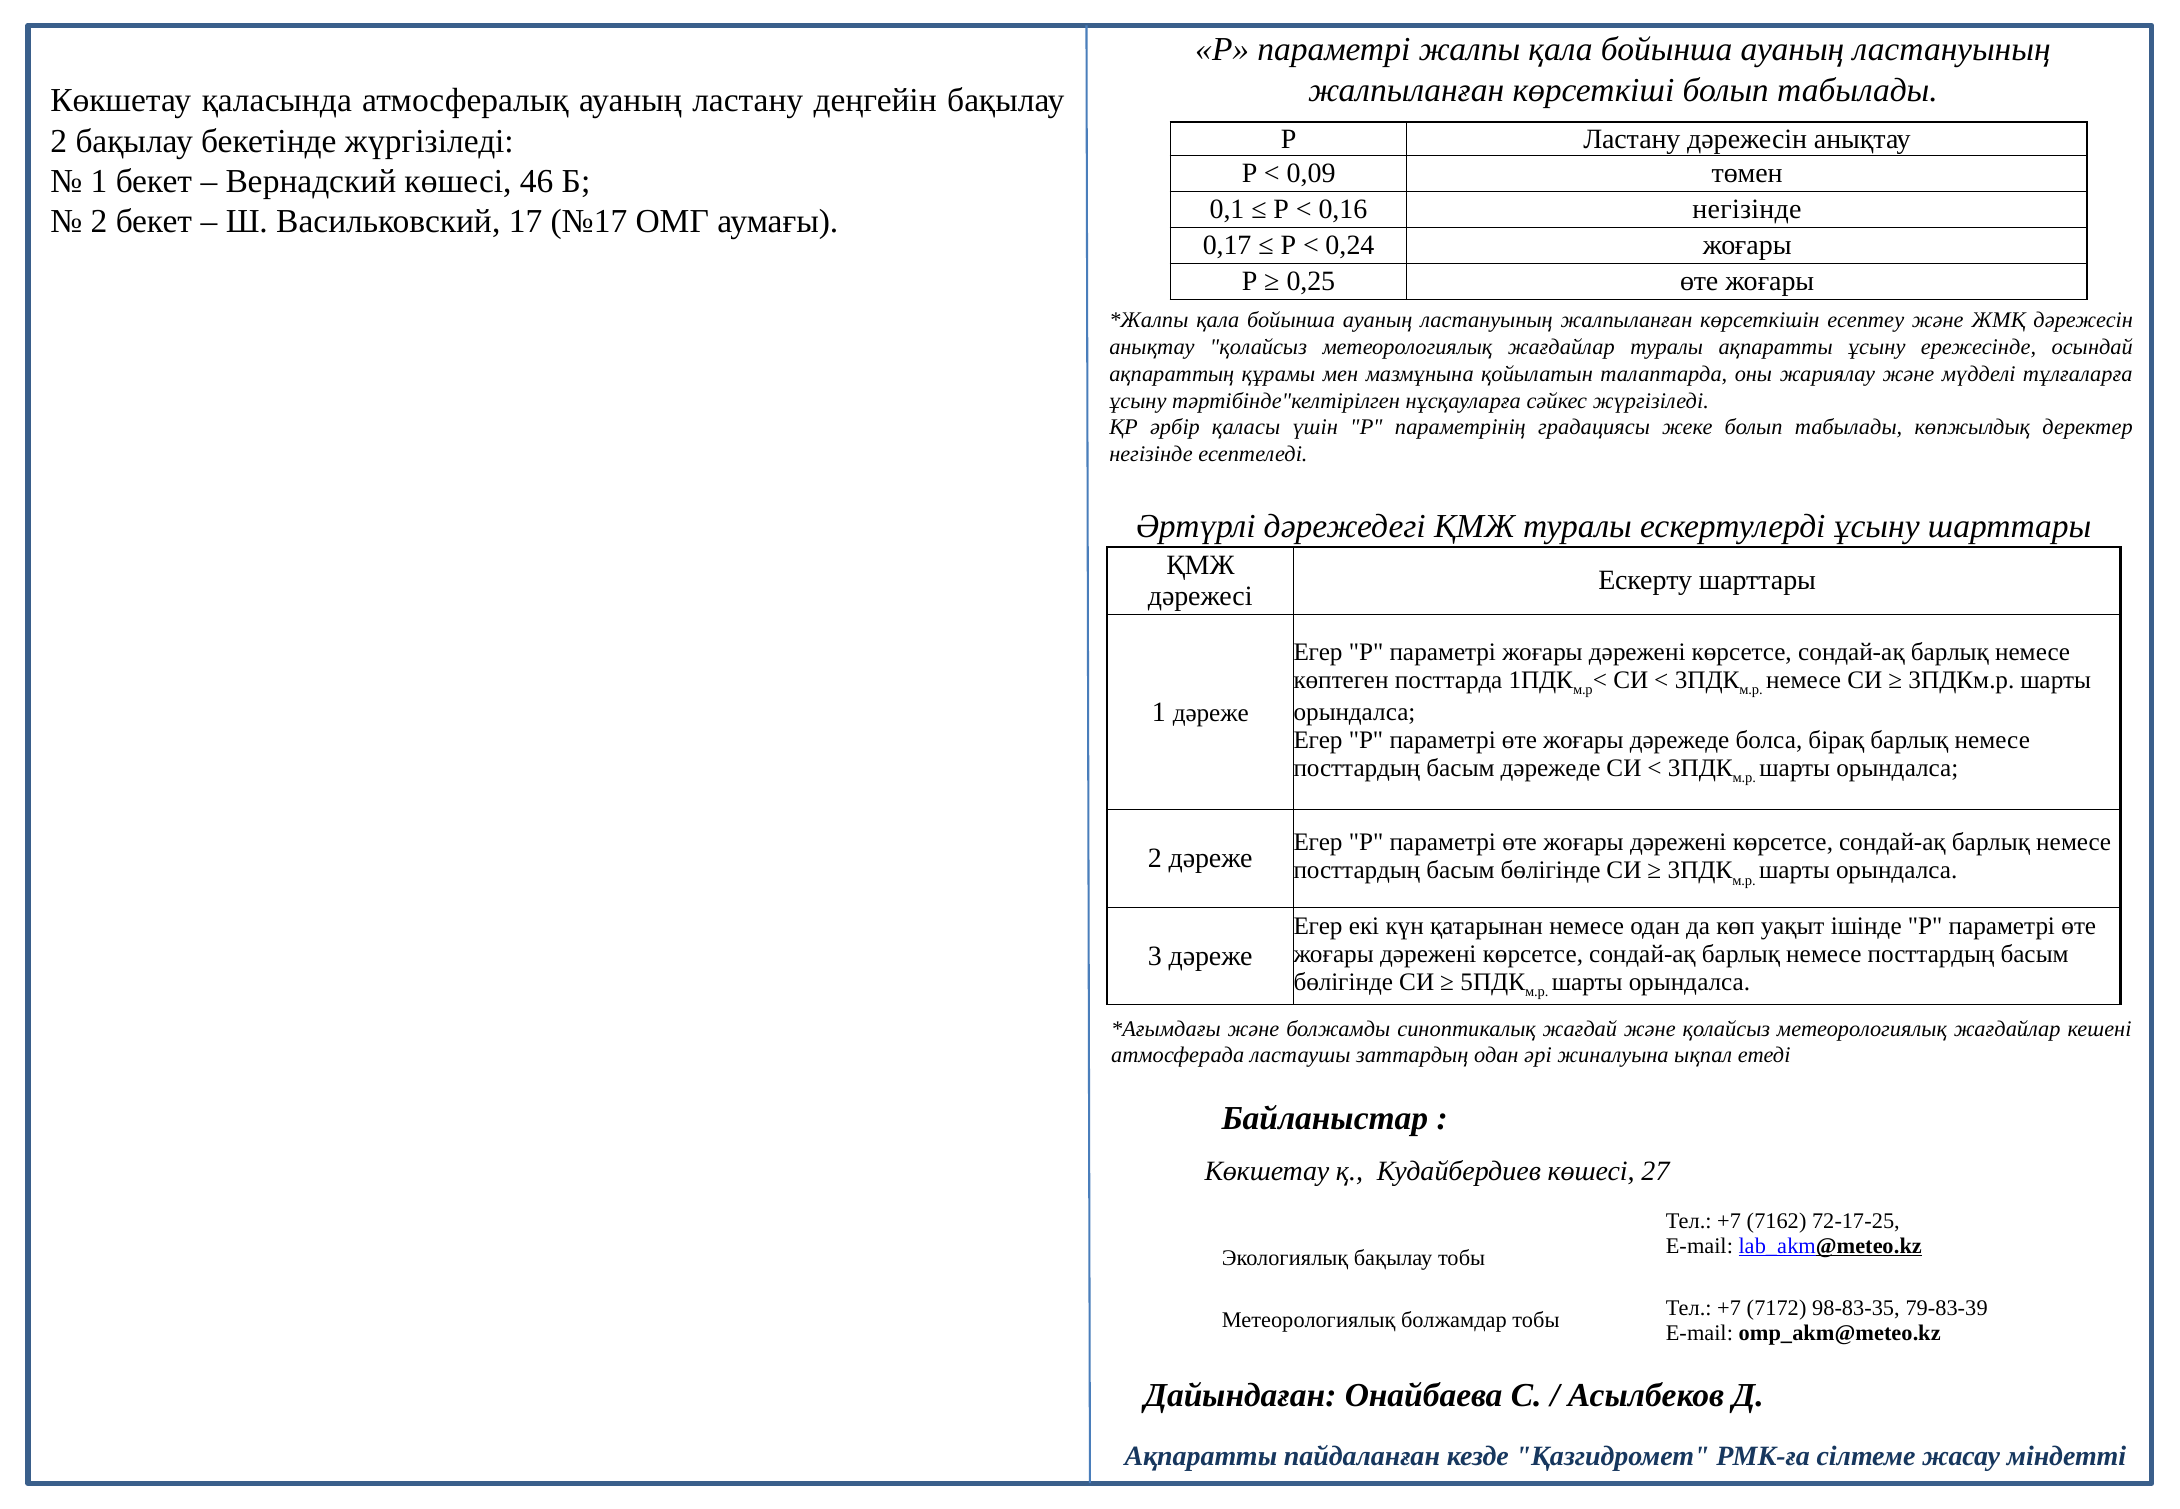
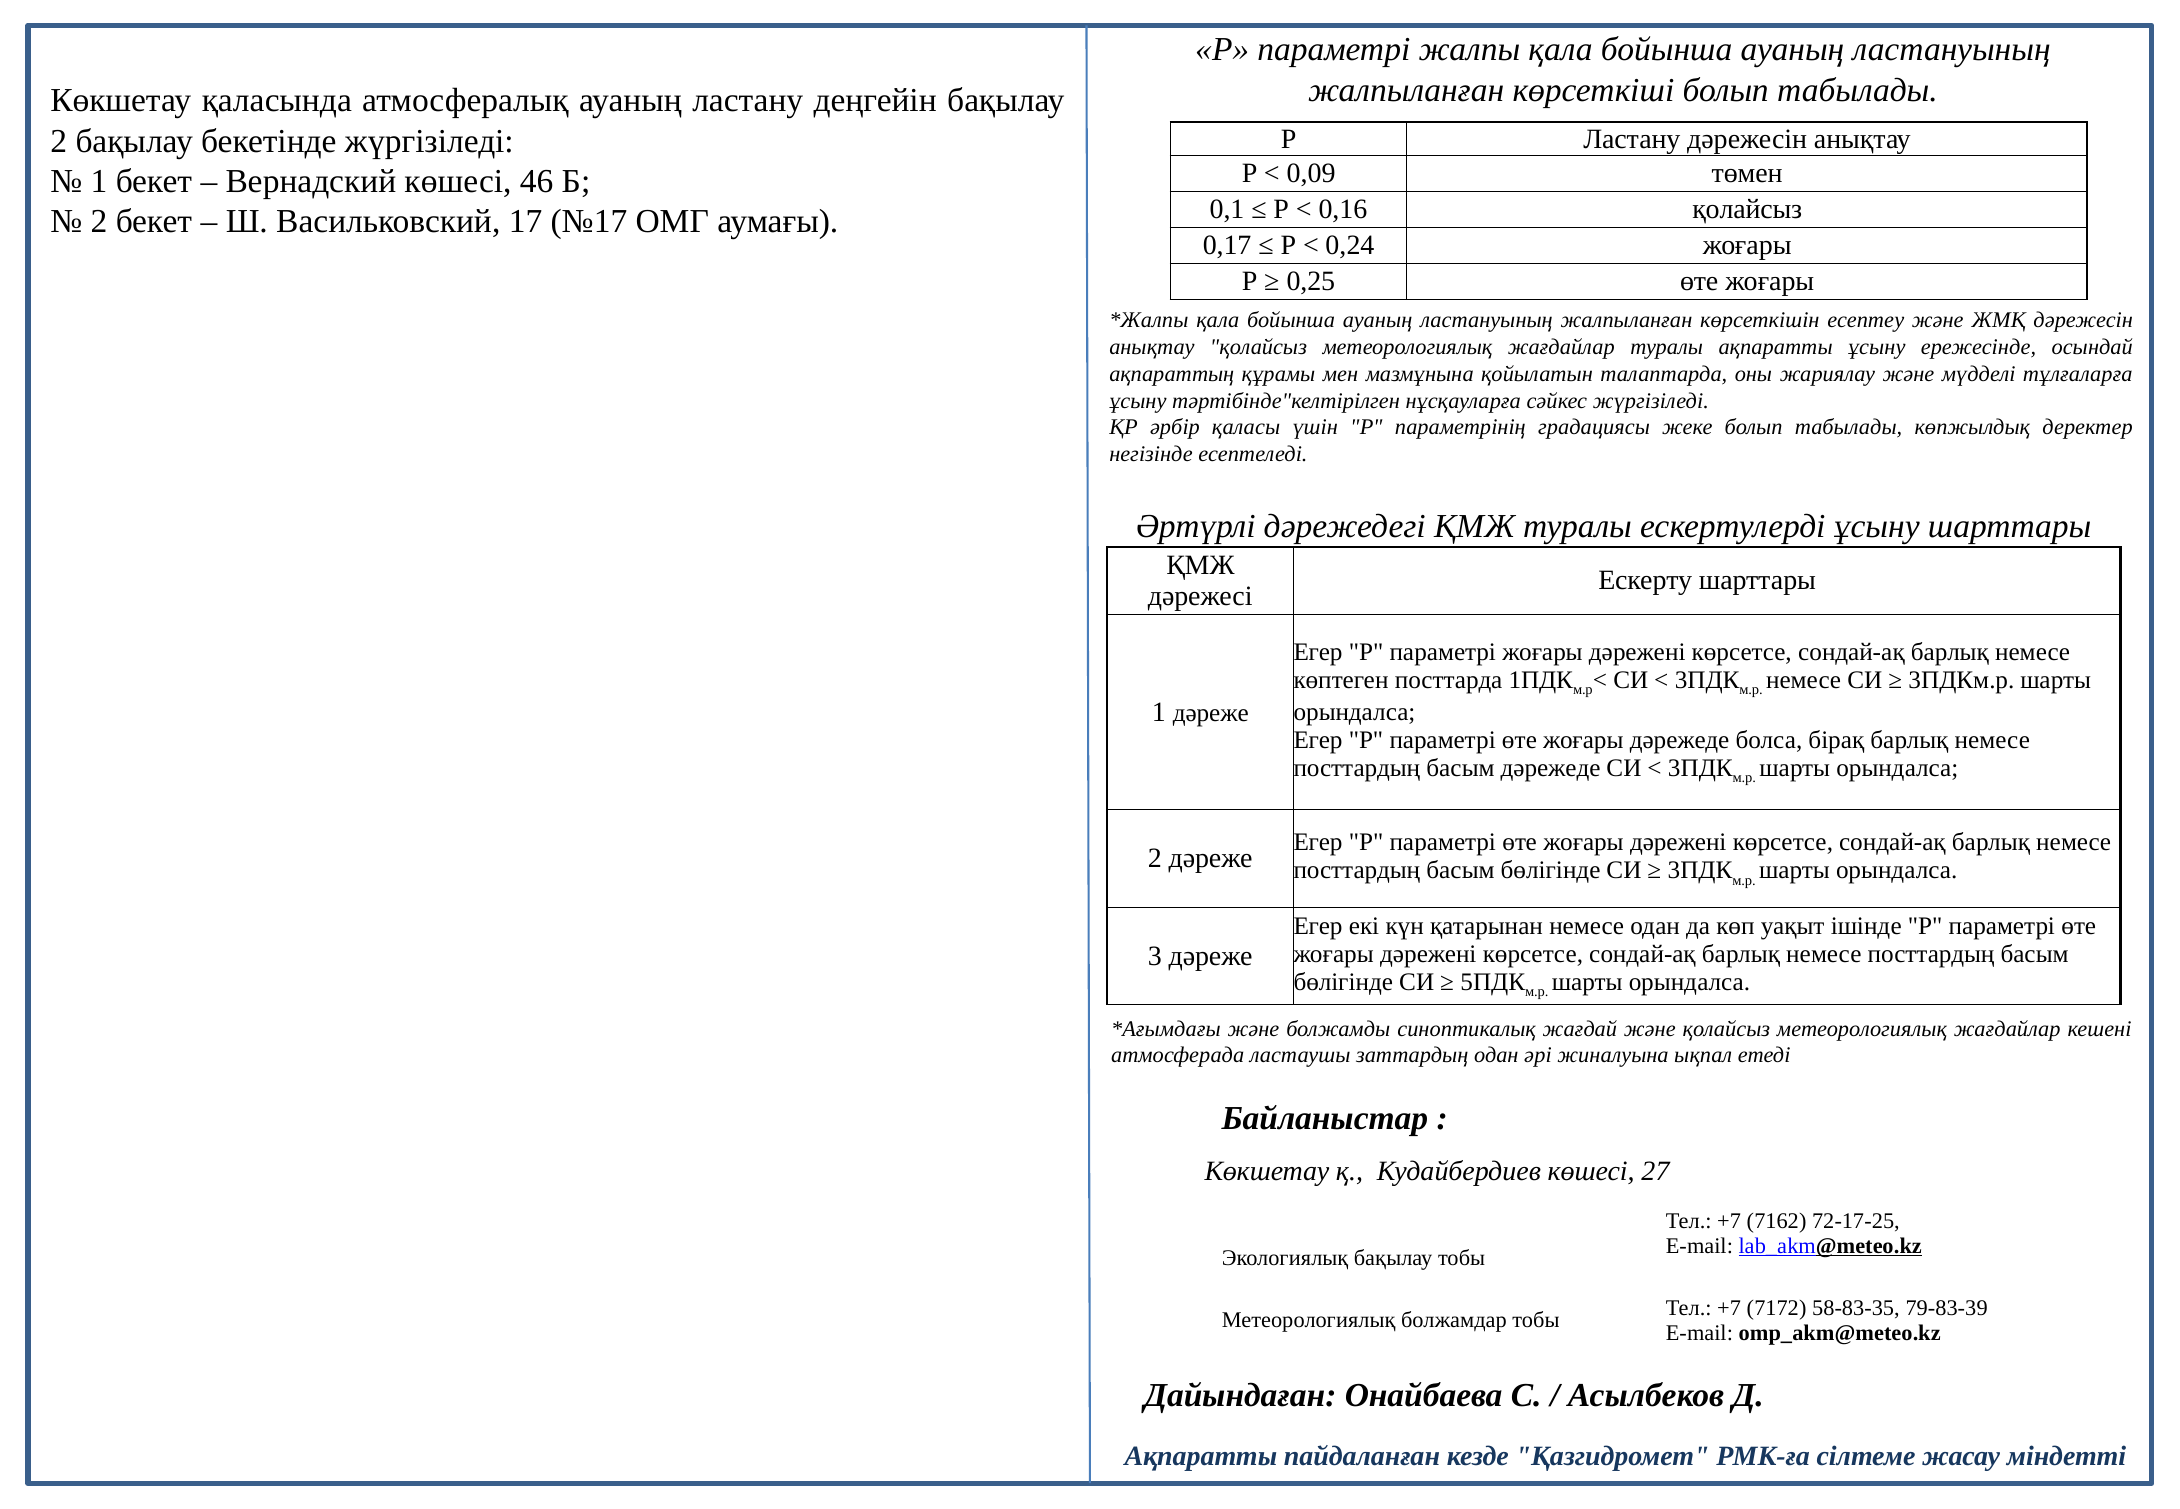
0,16 негізінде: негізінде -> қолайсыз (1747, 210)
98-83-35: 98-83-35 -> 58-83-35 (1856, 1308)
